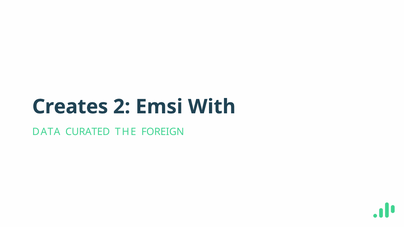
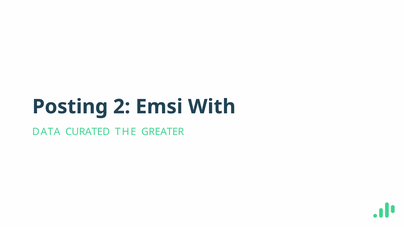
Creates: Creates -> Posting (70, 107)
FOREIGN: FOREIGN -> GREATER (163, 132)
